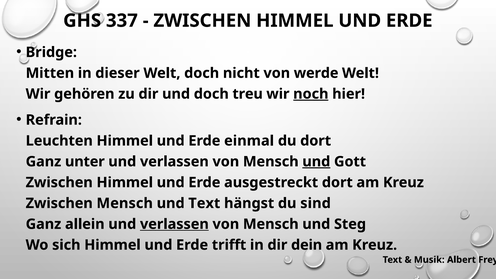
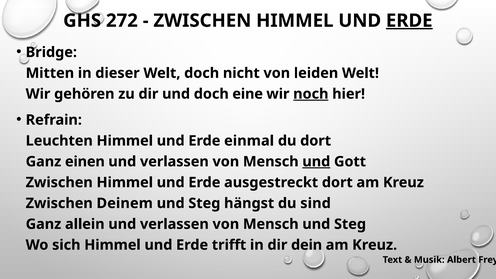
337: 337 -> 272 (122, 21)
ERDE underline: none -> present (409, 21)
werde: werde -> leiden (316, 73)
treu: treu -> eine (248, 94)
unter: unter -> einen (85, 162)
Zwischen Mensch: Mensch -> Deinem (125, 203)
Text: Text -> Steg (204, 203)
verlassen underline: present -> none (174, 224)
